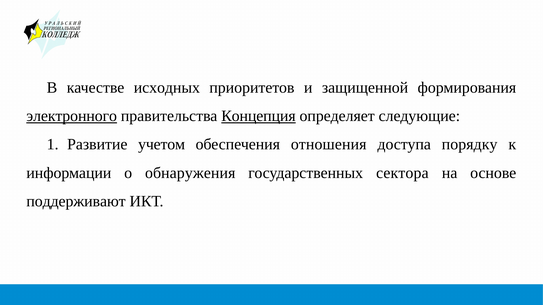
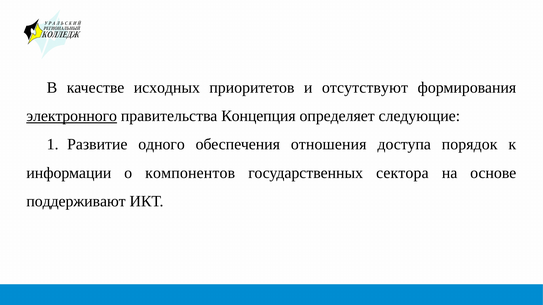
защищенной: защищенной -> отсутствуют (365, 88)
Концепция underline: present -> none (258, 116)
учетом: учетом -> одного (162, 145)
порядку: порядку -> порядок (470, 145)
обнаружения: обнаружения -> компонентов (190, 173)
